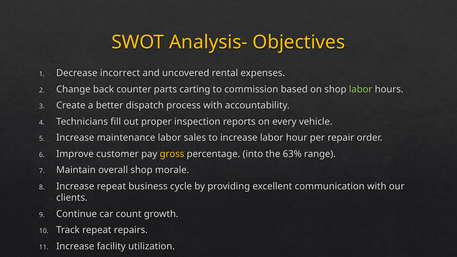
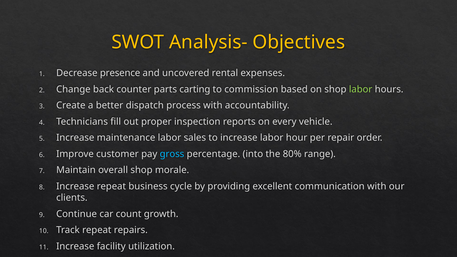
incorrect: incorrect -> presence (120, 73)
gross colour: yellow -> light blue (172, 154)
63%: 63% -> 80% (292, 154)
